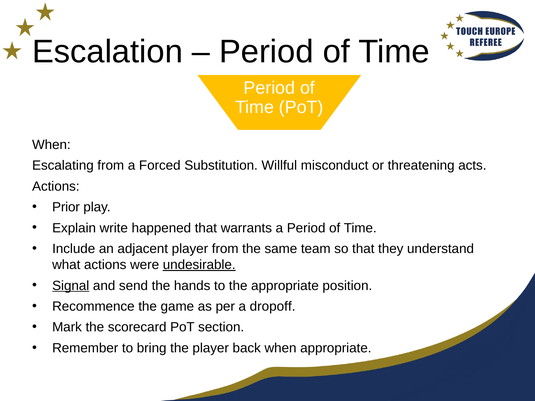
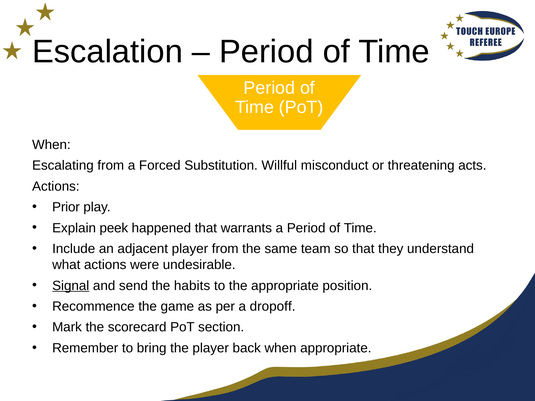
write: write -> peek (114, 228)
undesirable underline: present -> none (199, 265)
hands: hands -> habits (192, 286)
